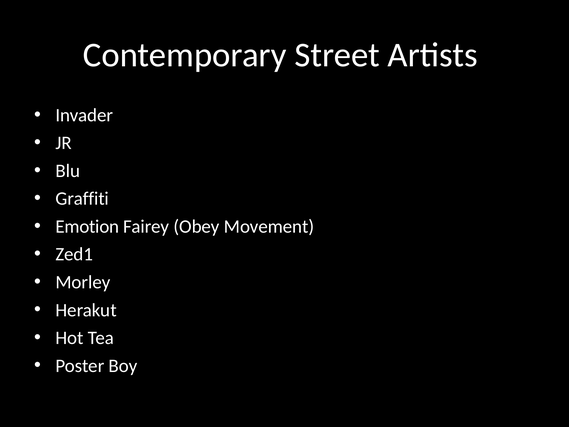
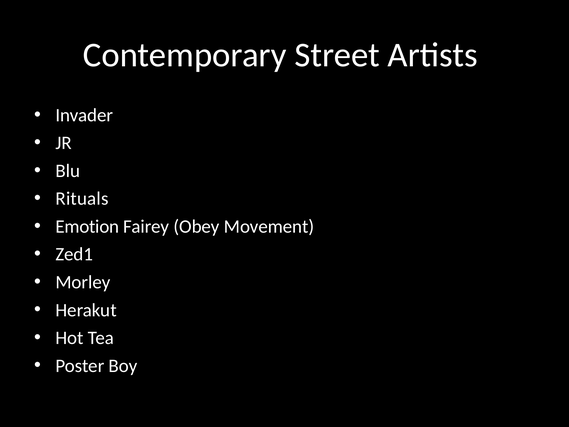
Graffiti: Graffiti -> Rituals (82, 199)
